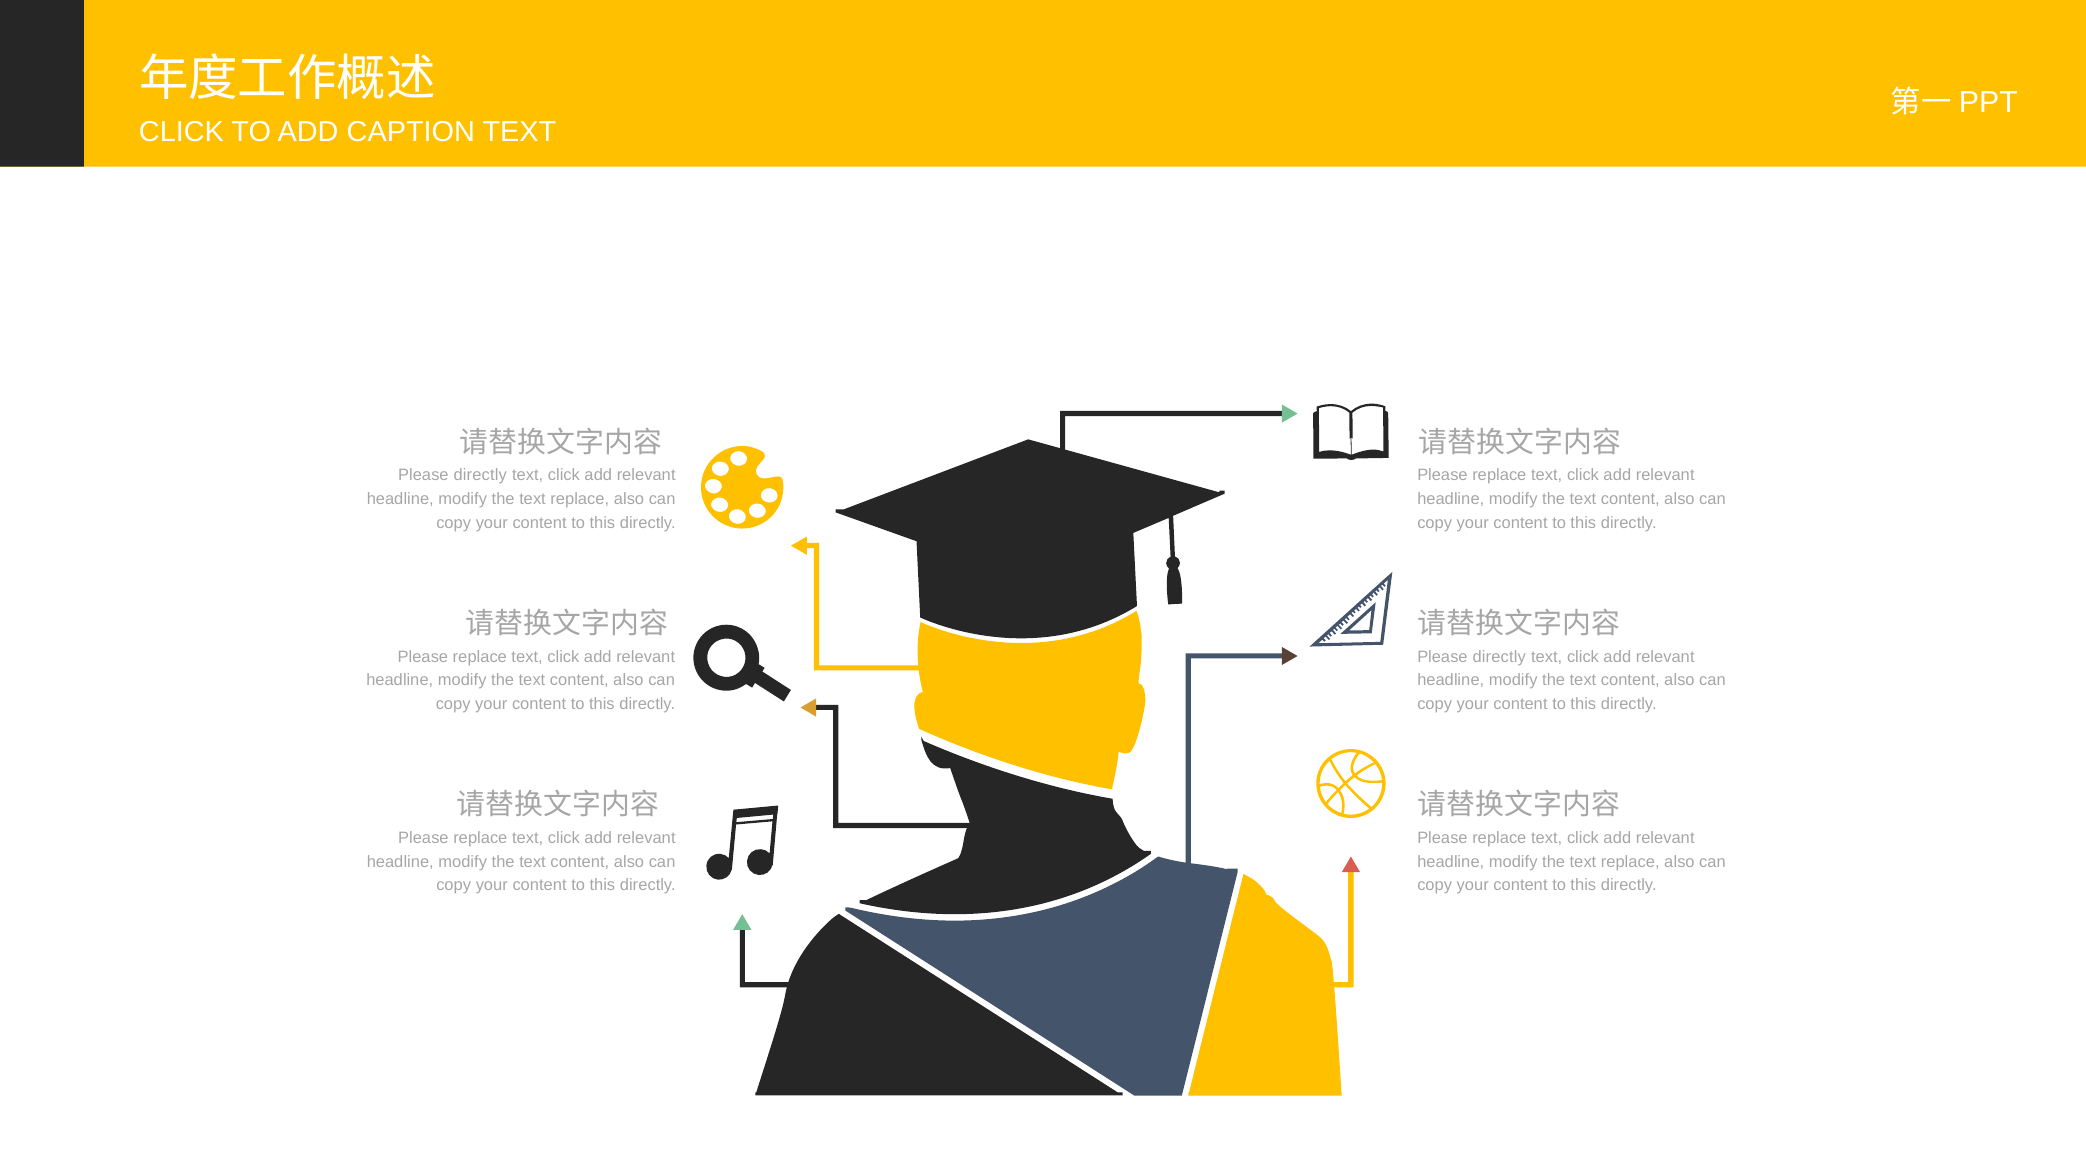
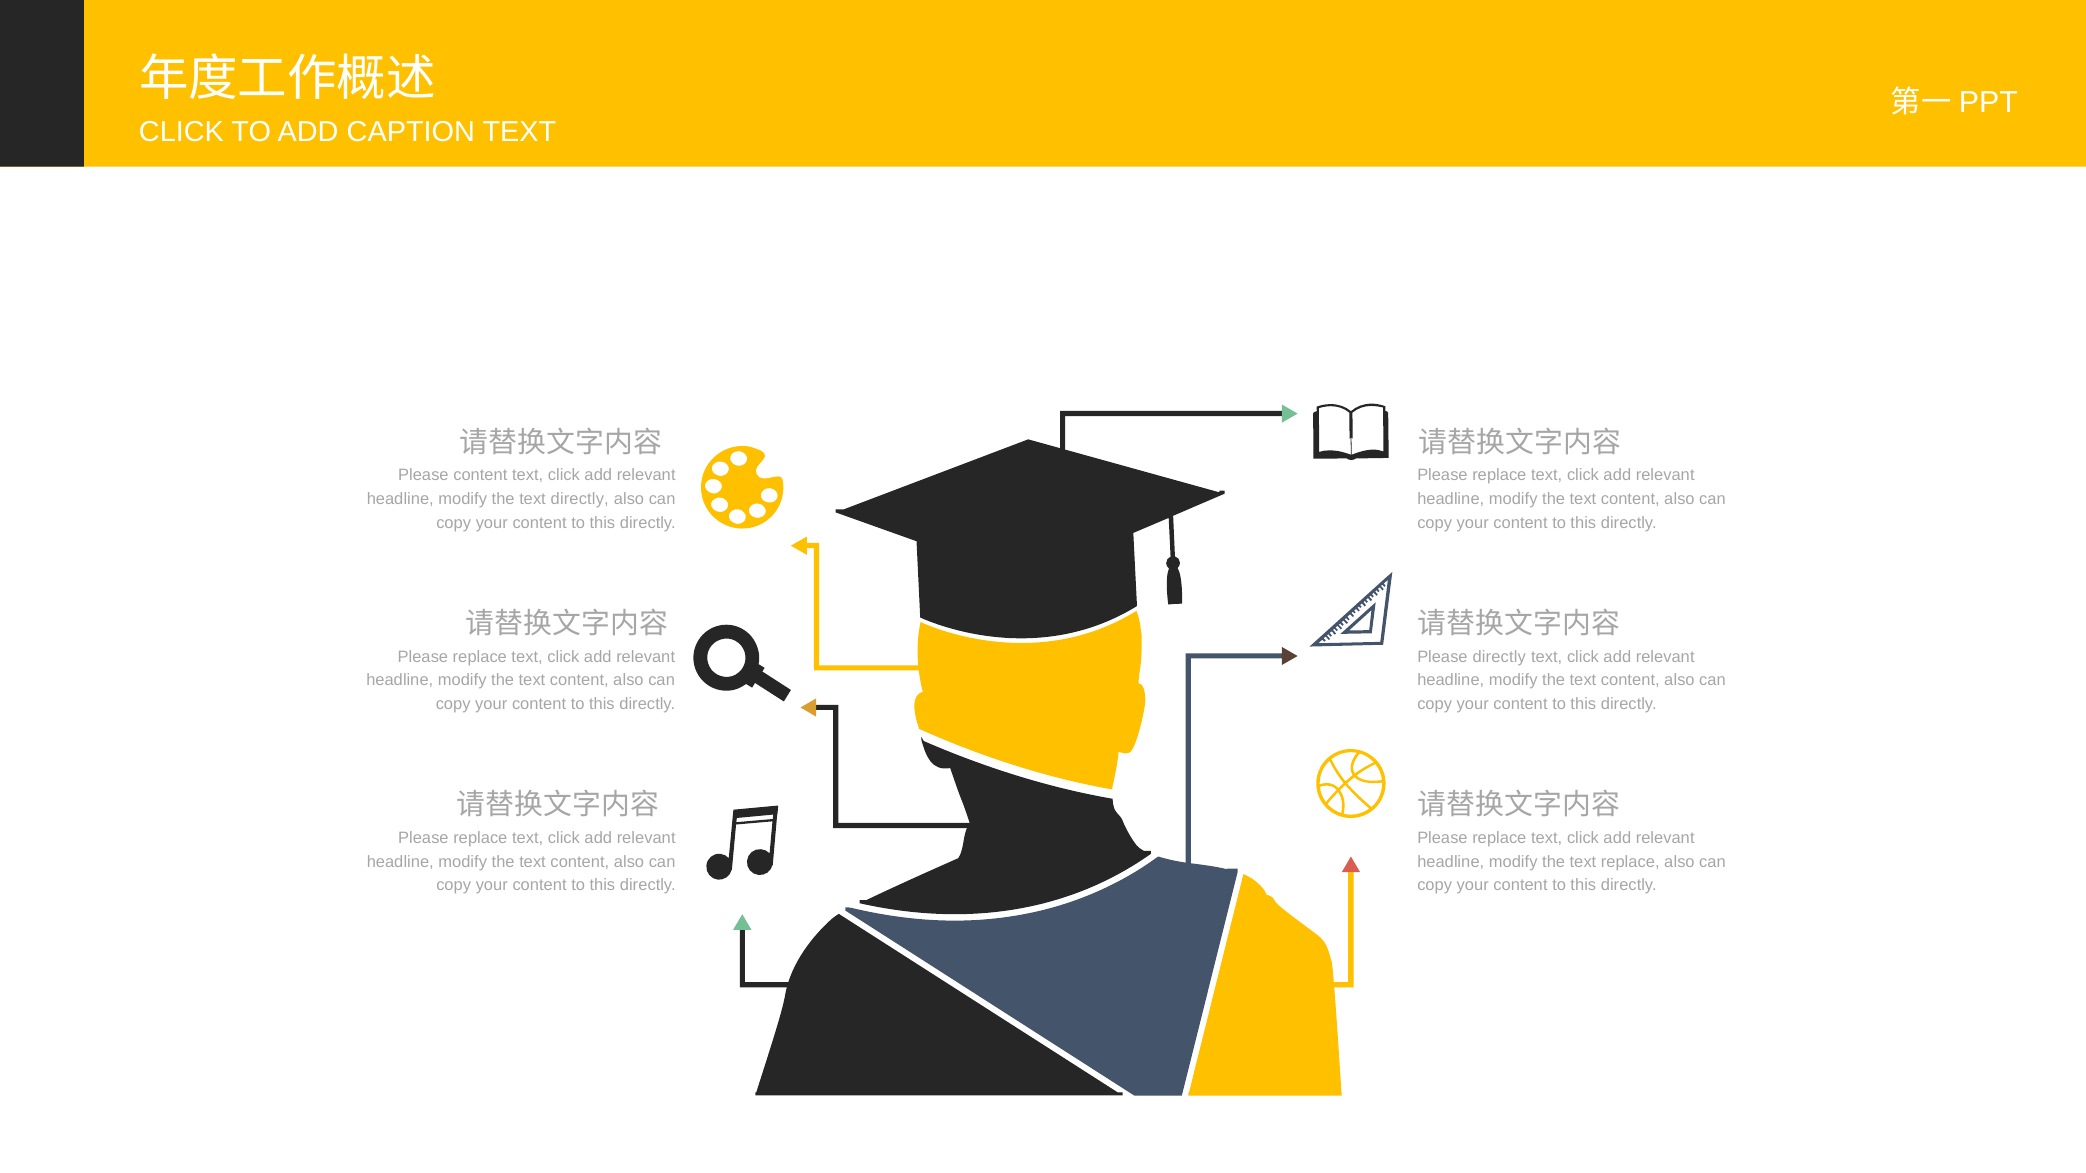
directly: directly -> content (480, 476)
replace: replace -> directly (580, 499)
